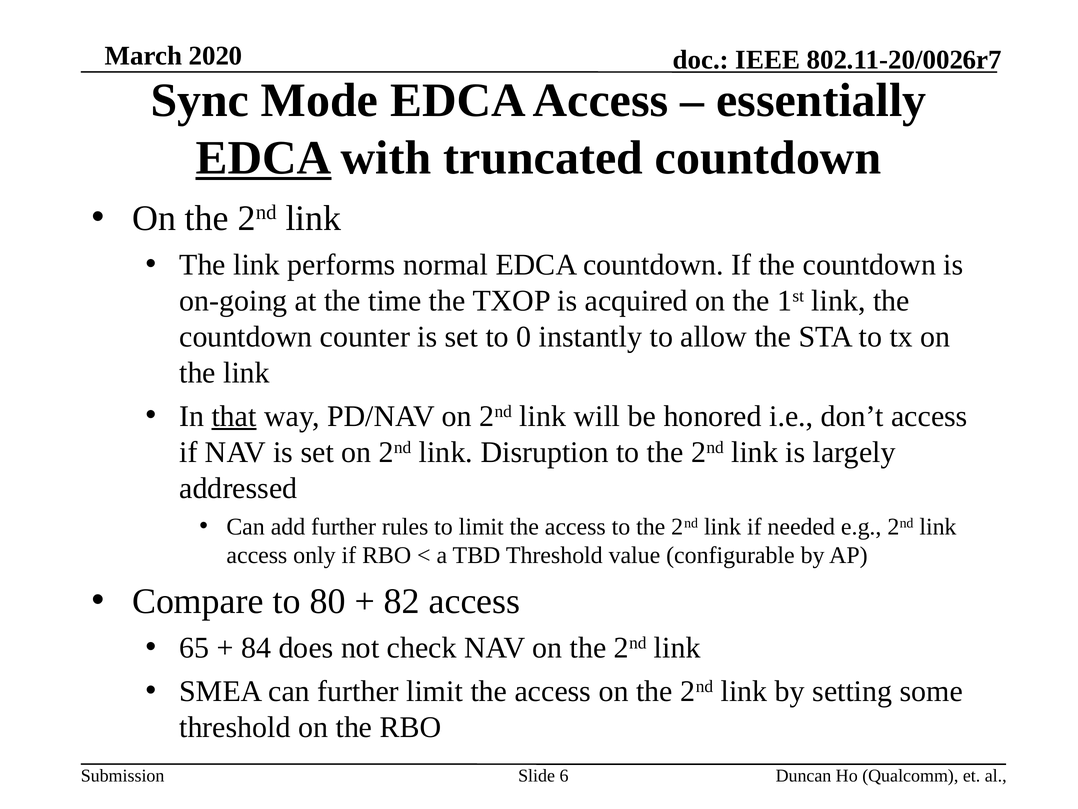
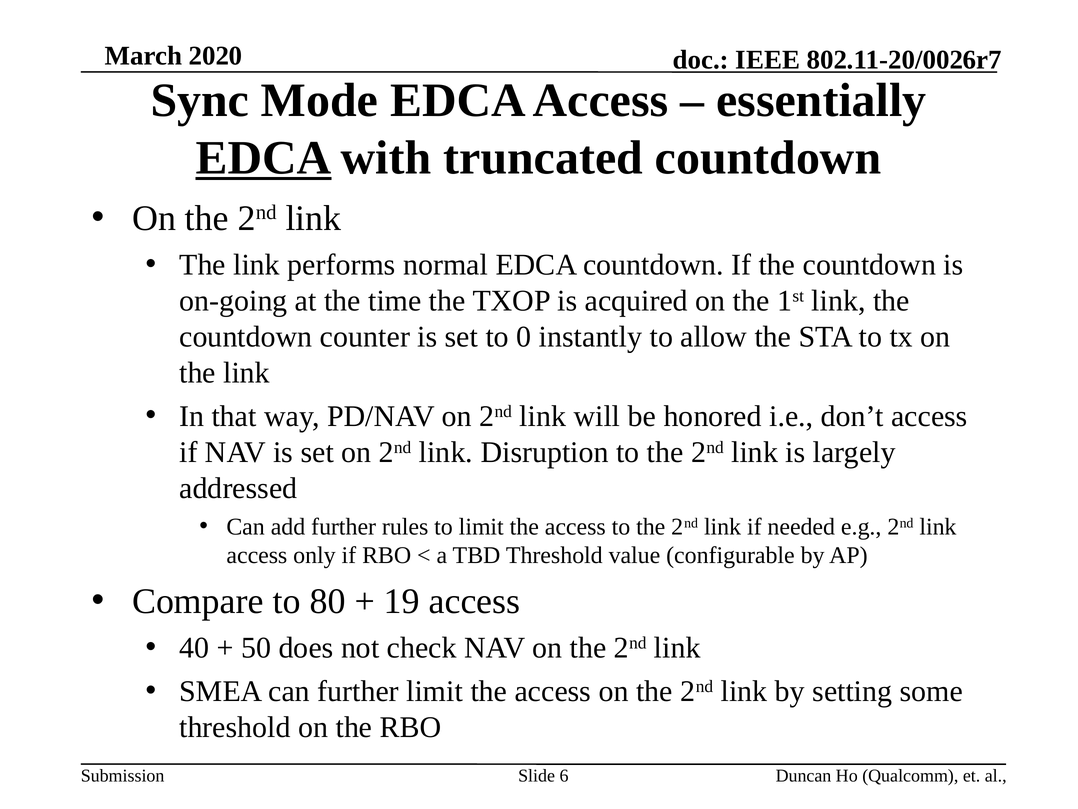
that underline: present -> none (234, 416)
82: 82 -> 19 (402, 601)
65: 65 -> 40 (194, 648)
84: 84 -> 50 (256, 648)
